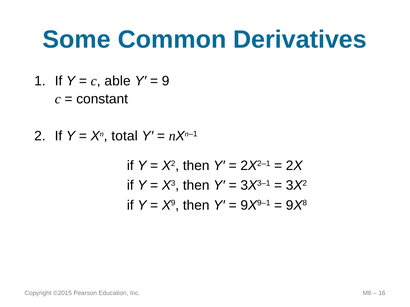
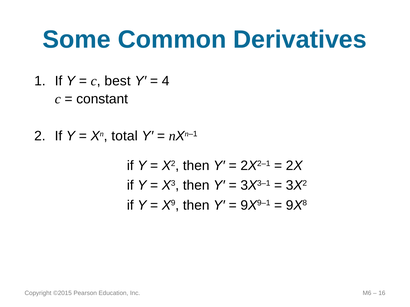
able: able -> best (118, 81)
9: 9 -> 4 (166, 81)
